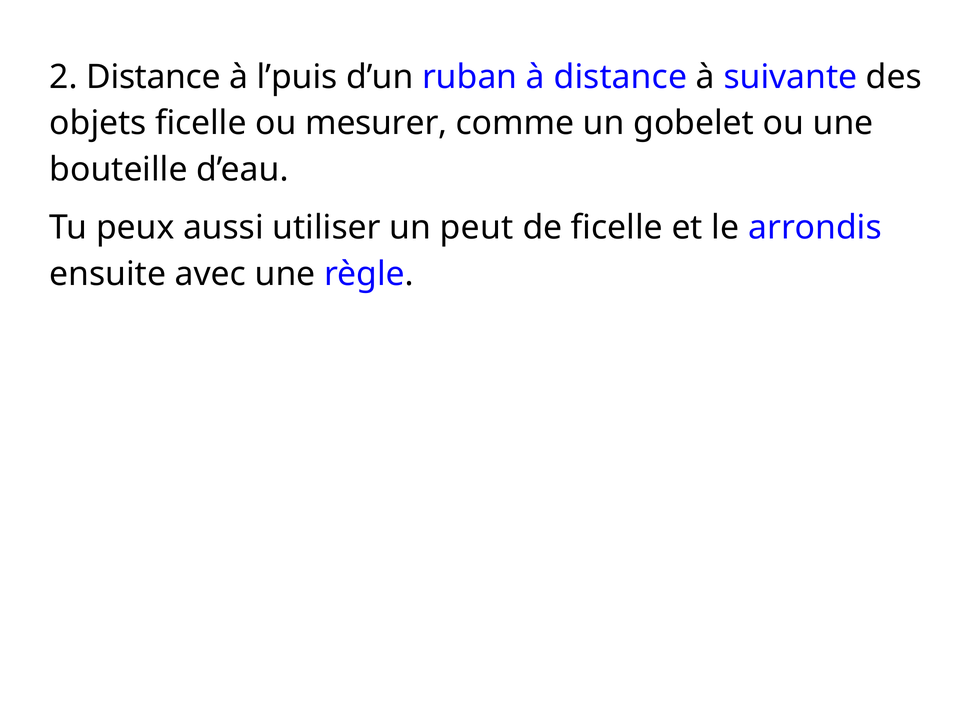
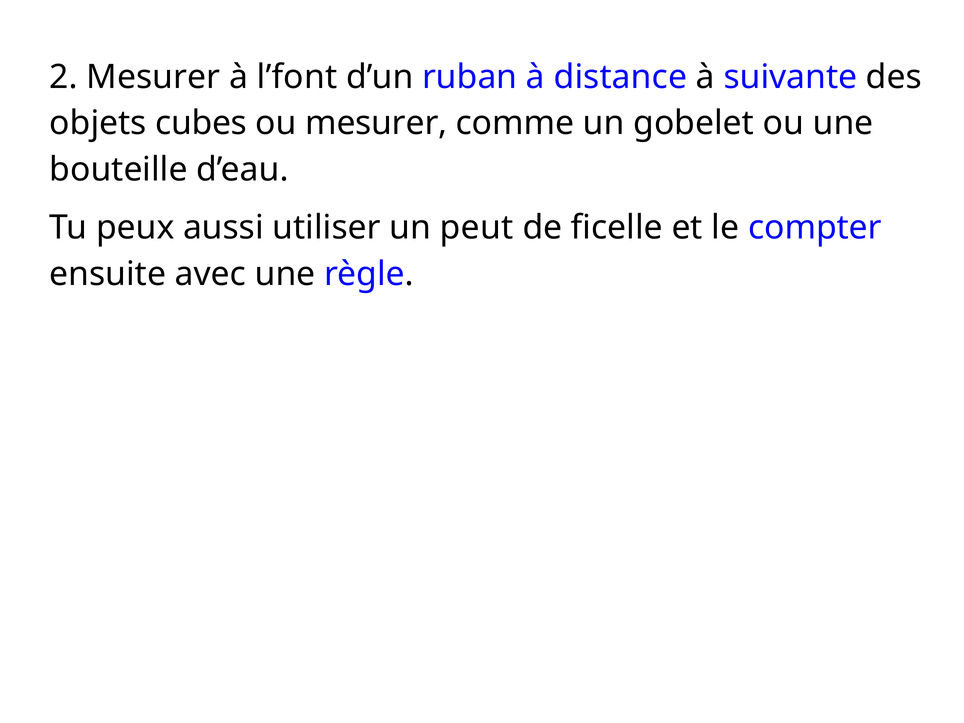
2 Distance: Distance -> Mesurer (153, 77)
l’puis: l’puis -> l’font (297, 77)
objets ficelle: ficelle -> cubes (201, 123)
arrondis: arrondis -> compter (815, 228)
